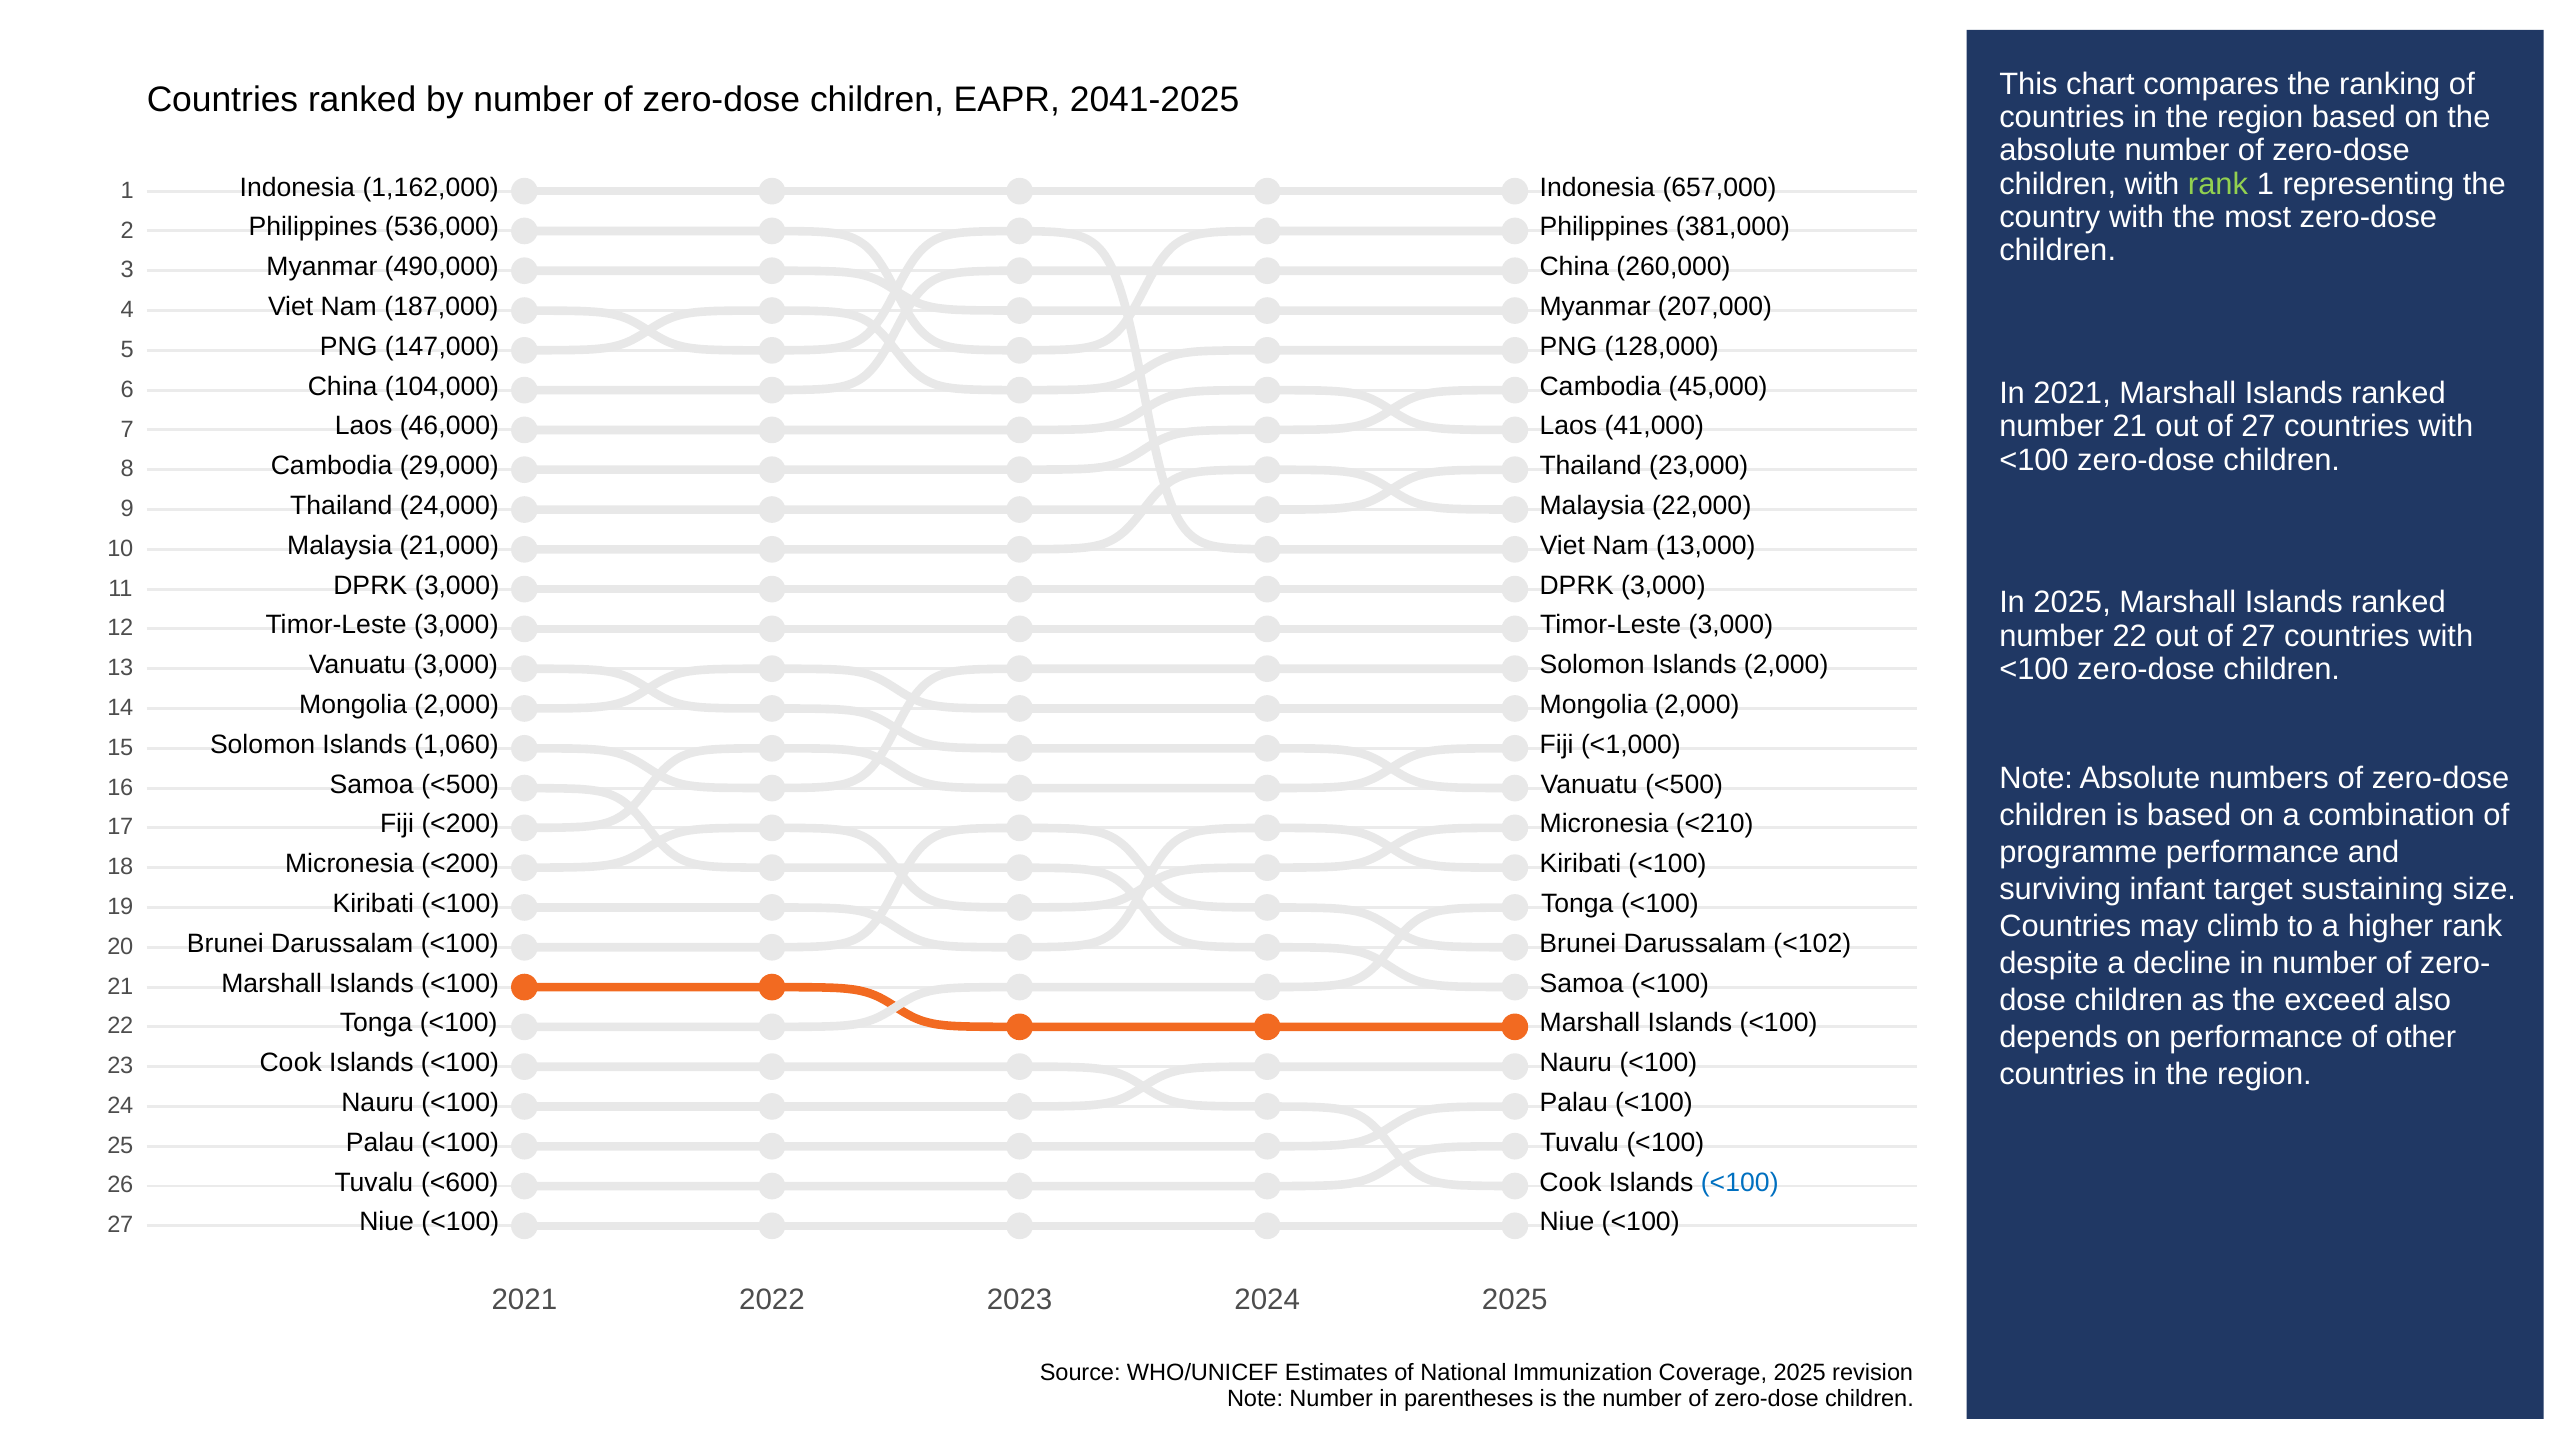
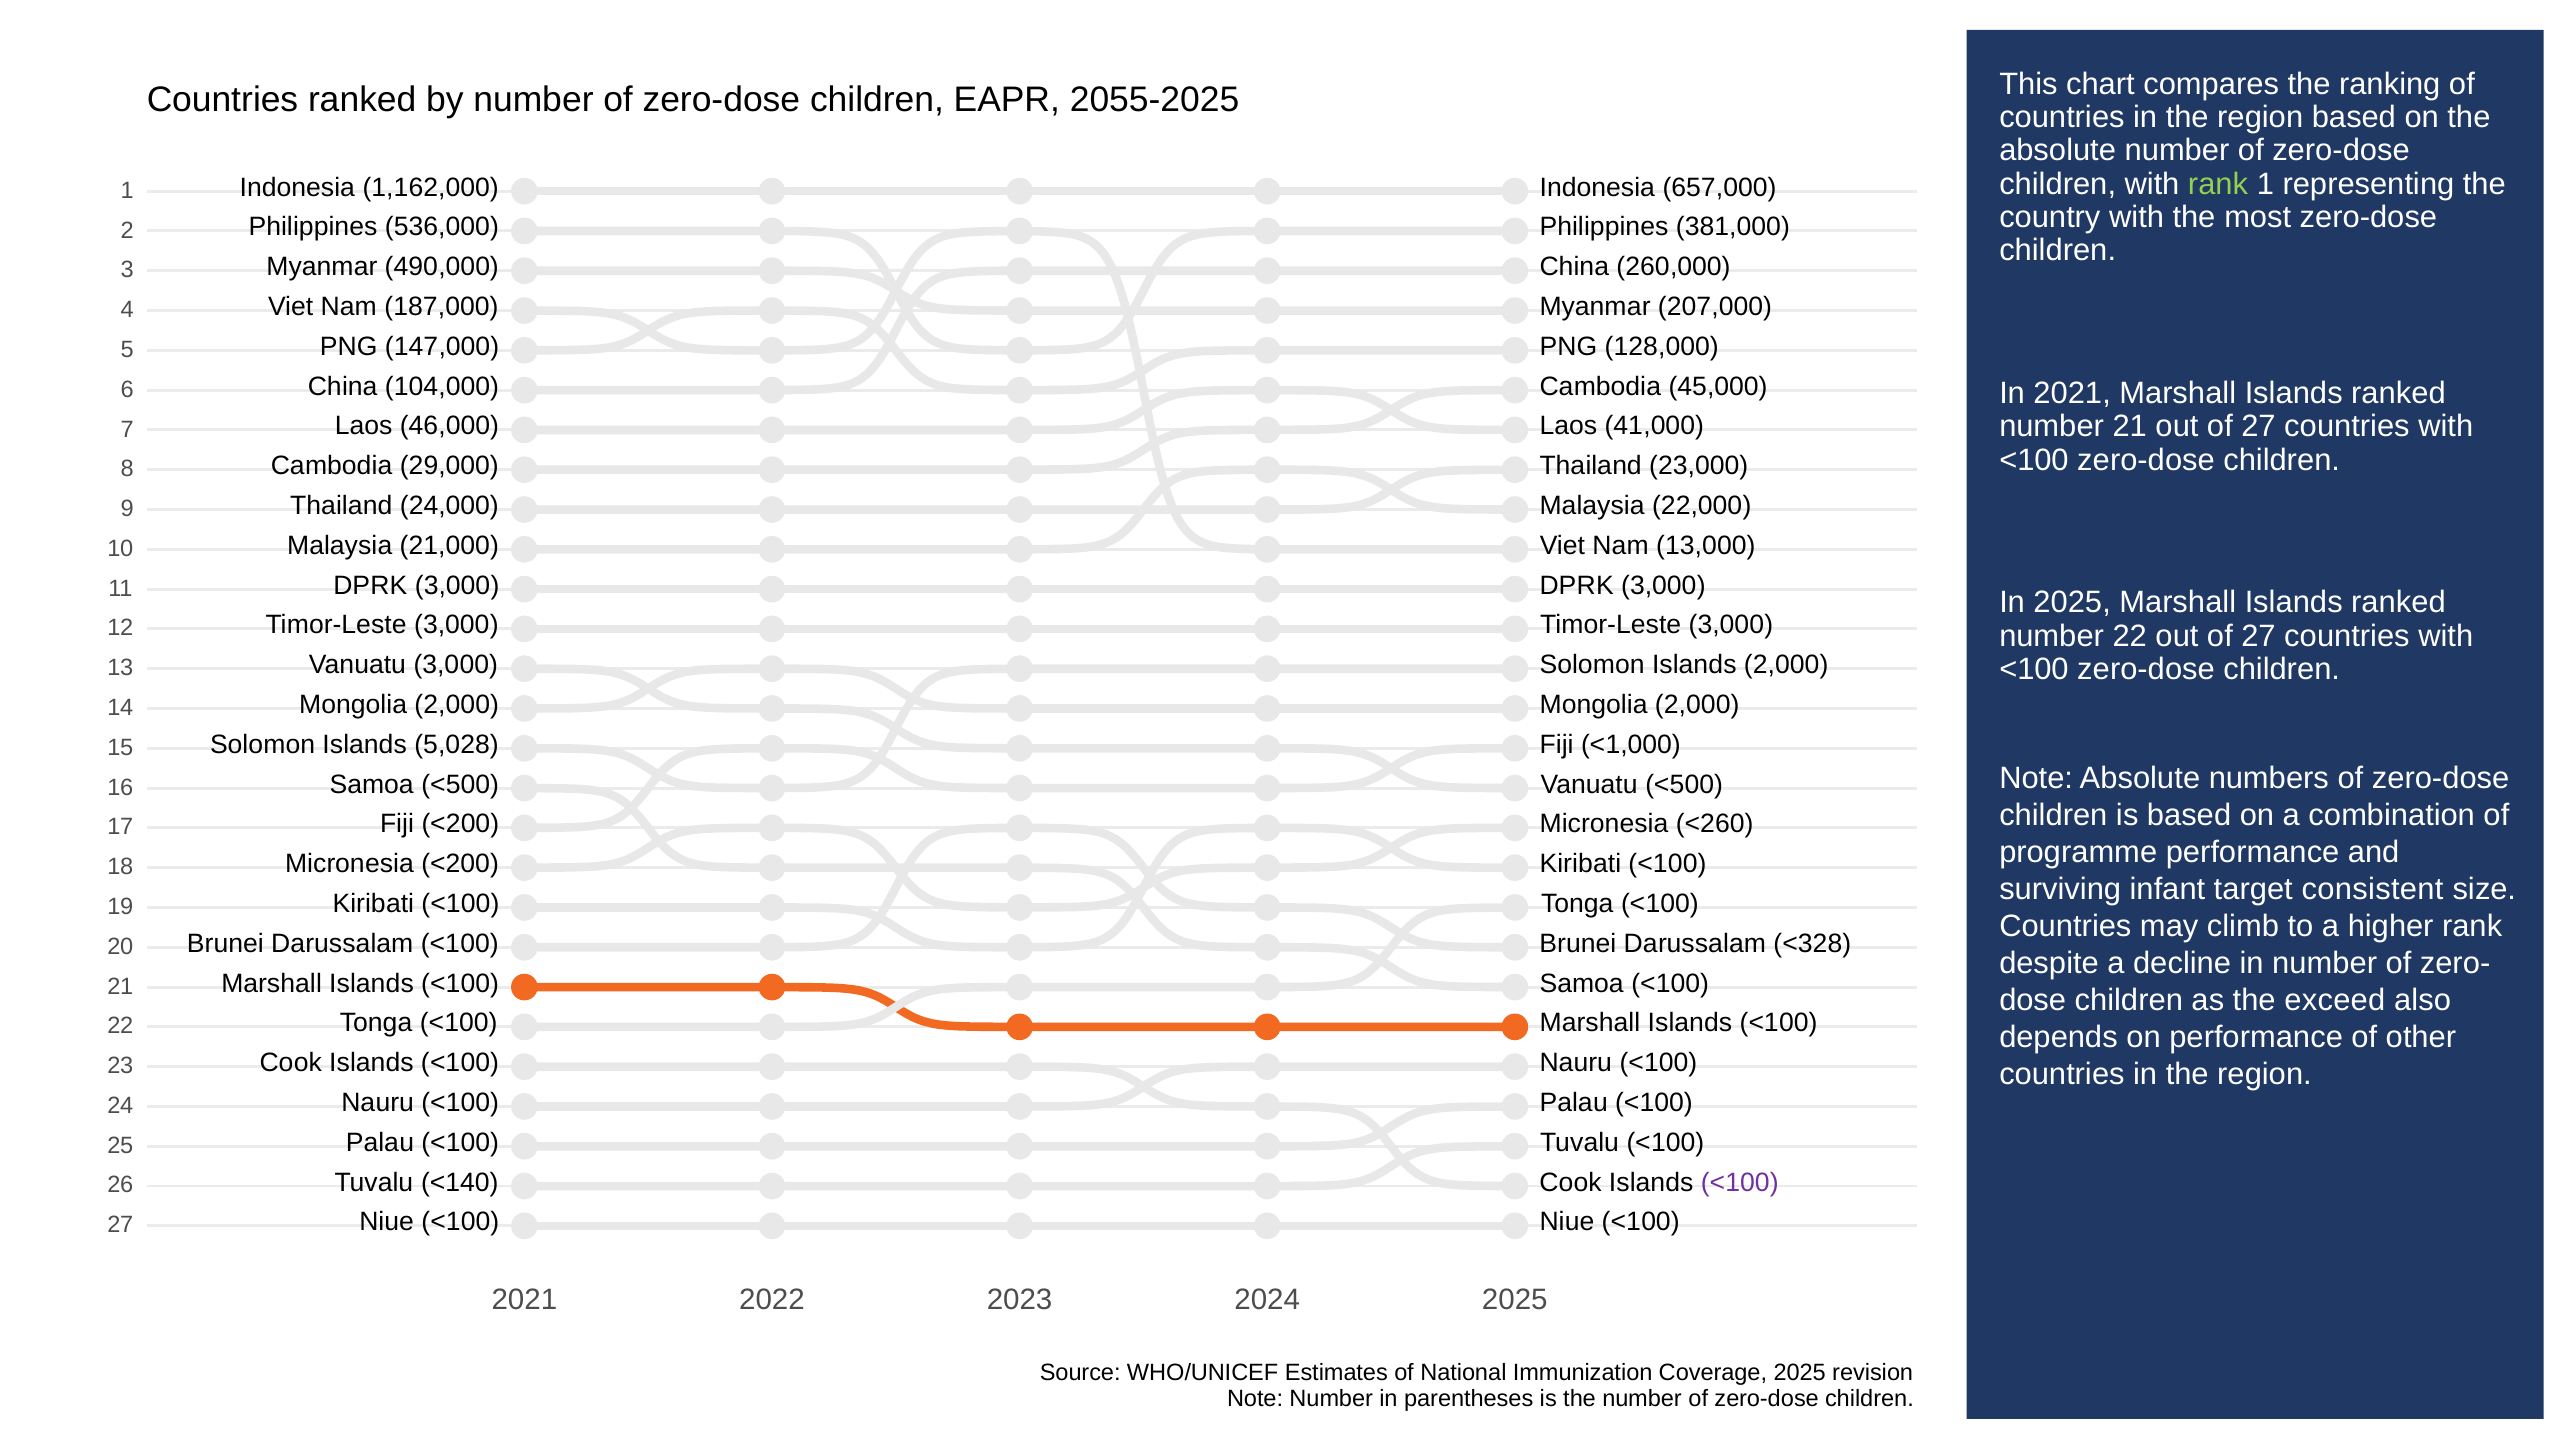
2041-2025: 2041-2025 -> 2055-2025 (1155, 100)
1,060: 1,060 -> 5,028 (457, 745)
<210: <210 -> <260 (1715, 824)
sustaining: sustaining -> consistent (2373, 889)
<102: <102 -> <328 (1812, 944)
<600: <600 -> <140 (460, 1182)
<100 colour: blue -> purple (1740, 1182)
